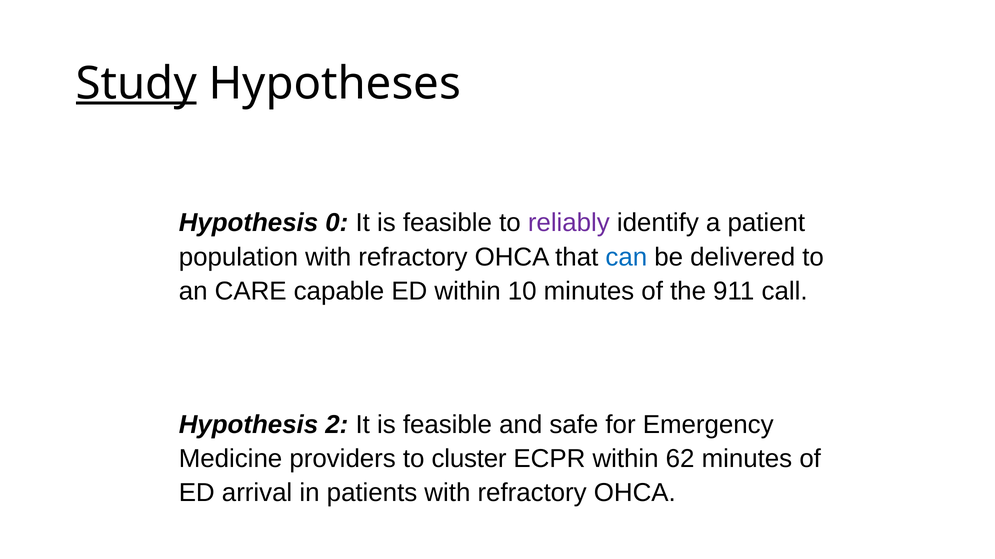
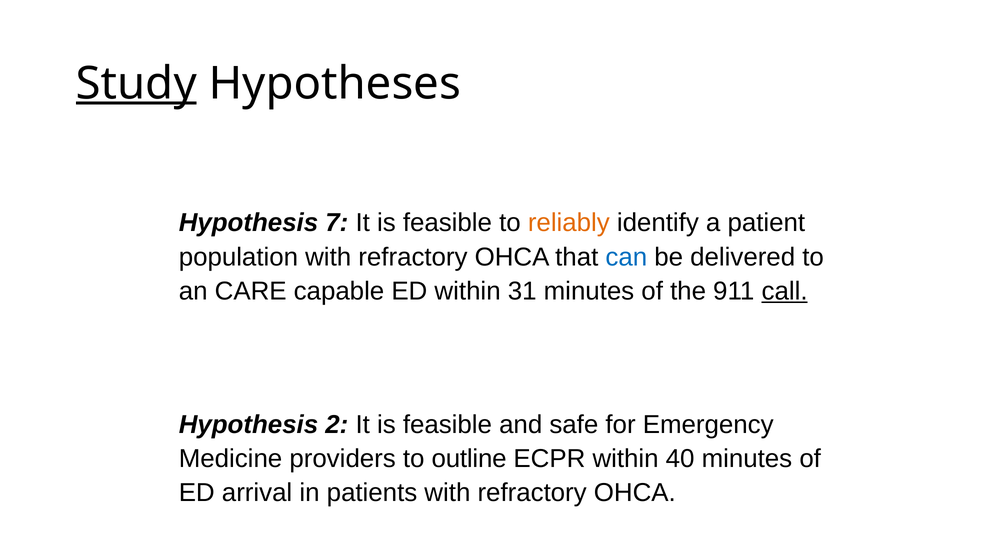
0: 0 -> 7 (337, 223)
reliably colour: purple -> orange (569, 223)
10: 10 -> 31 (522, 292)
call underline: none -> present (785, 292)
cluster: cluster -> outline (469, 459)
62: 62 -> 40 (680, 459)
